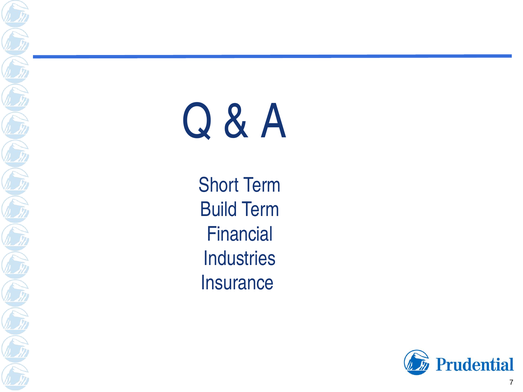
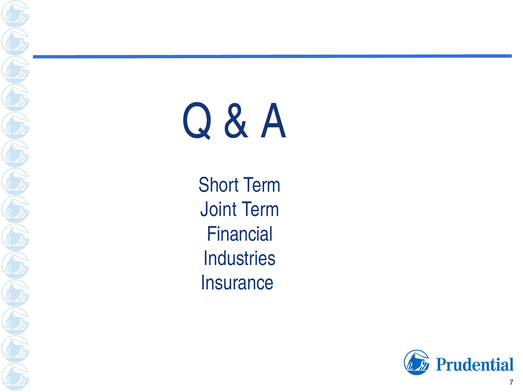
Build: Build -> Joint (219, 210)
